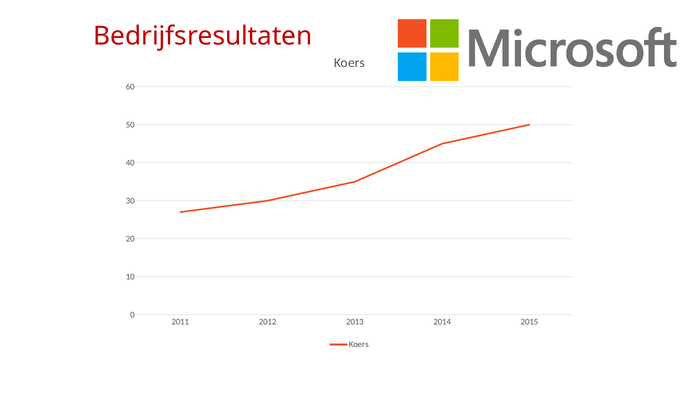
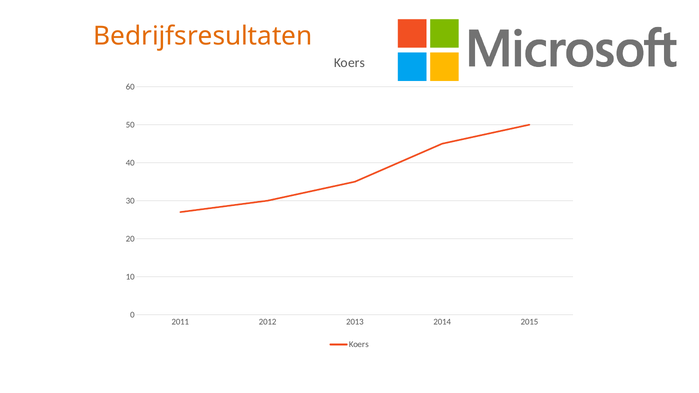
Bedrijfsresultaten colour: red -> orange (203, 36)
